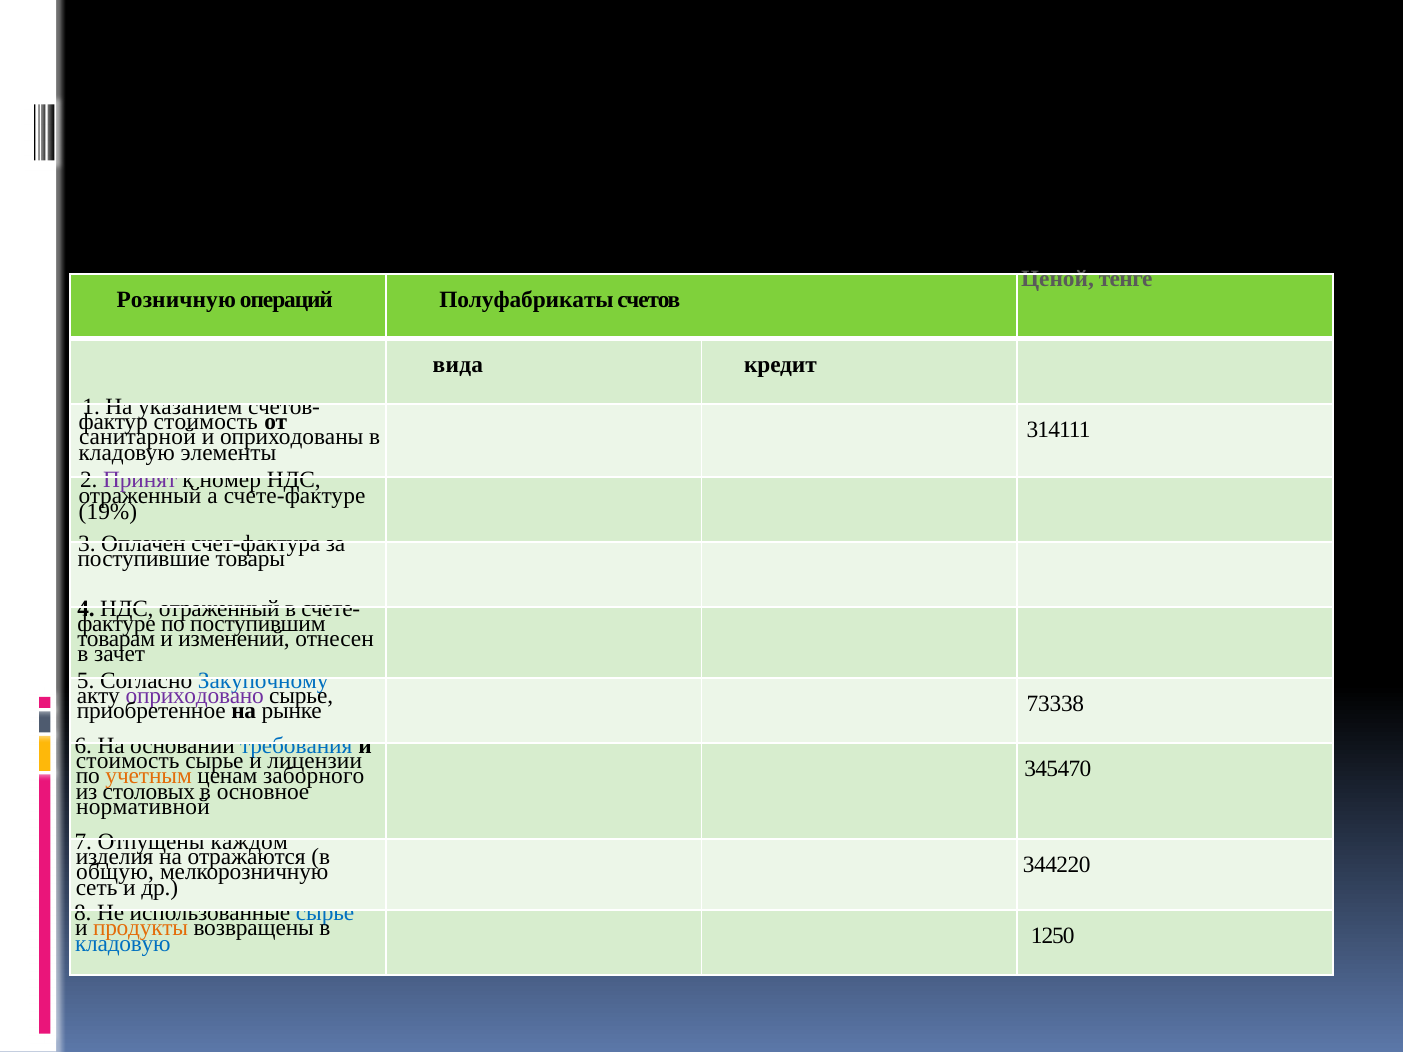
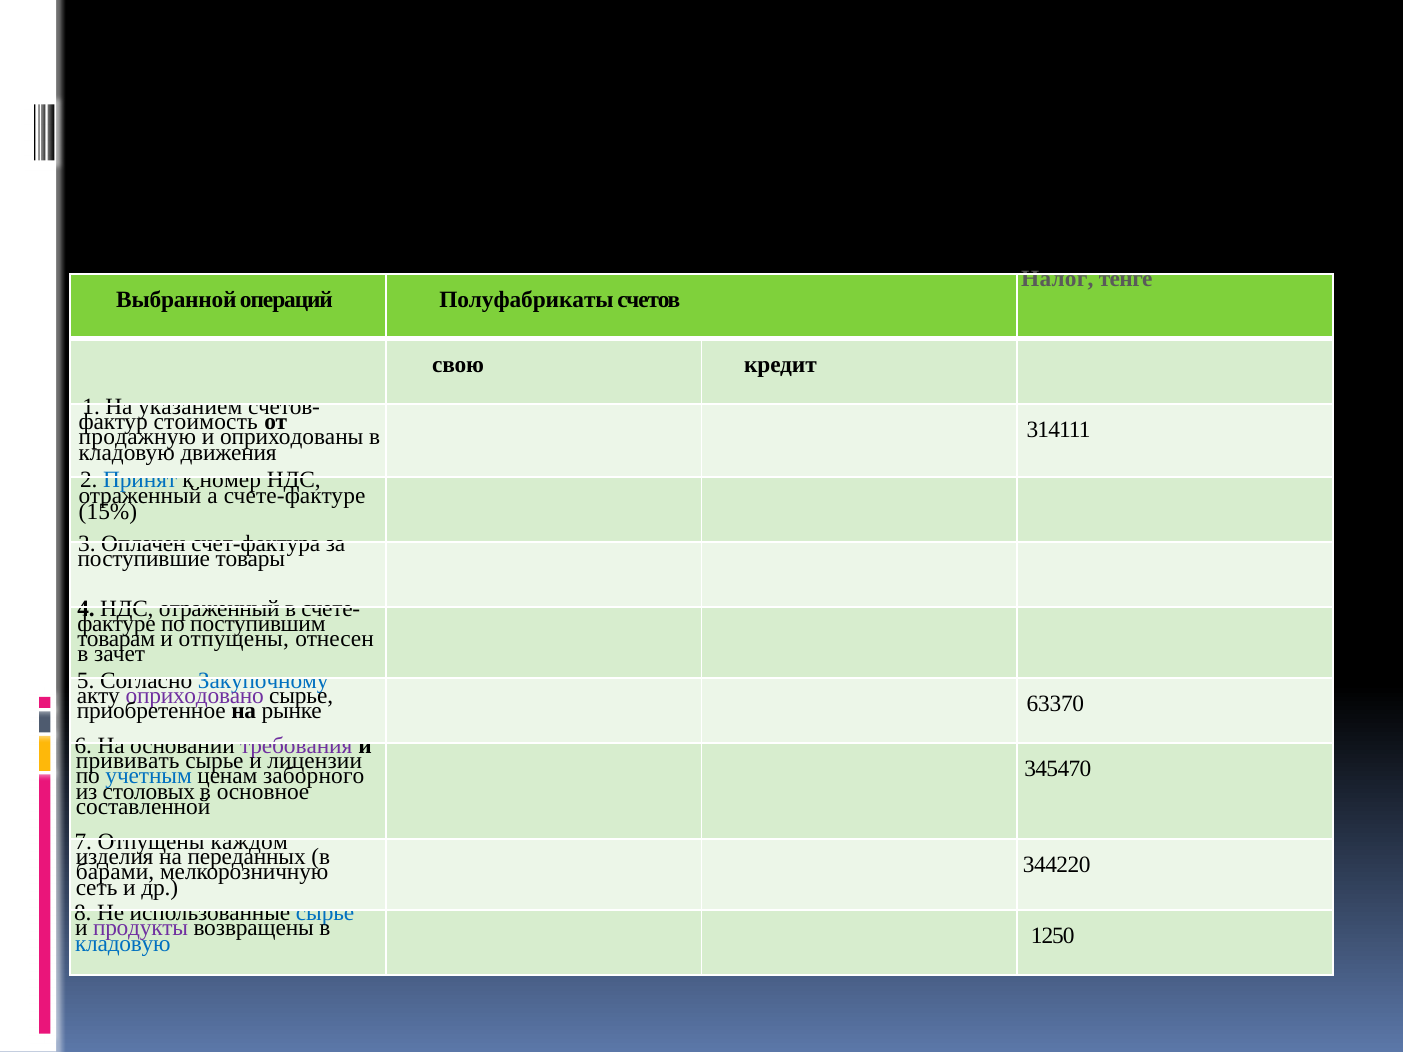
Ценой: Ценой -> Налог (1057, 279)
Розничную: Розничную -> Выбранной (176, 300)
вида: вида -> свою (458, 365)
санитарной: санитарной -> продажную (137, 437)
элементы: элементы -> движения (229, 453)
Принят colour: purple -> blue (140, 480)
19%: 19% -> 15% (108, 512)
и изменений: изменений -> отпущены (234, 639)
73338: 73338 -> 63370 (1055, 704)
требования colour: blue -> purple (296, 746)
стоимость: стоимость -> прививать (128, 761)
учетным colour: orange -> blue (149, 776)
нормативной: нормативной -> составленной (143, 807)
отражаются: отражаются -> переданных (247, 857)
общую: общую -> барами (115, 872)
продукты colour: orange -> purple (141, 928)
